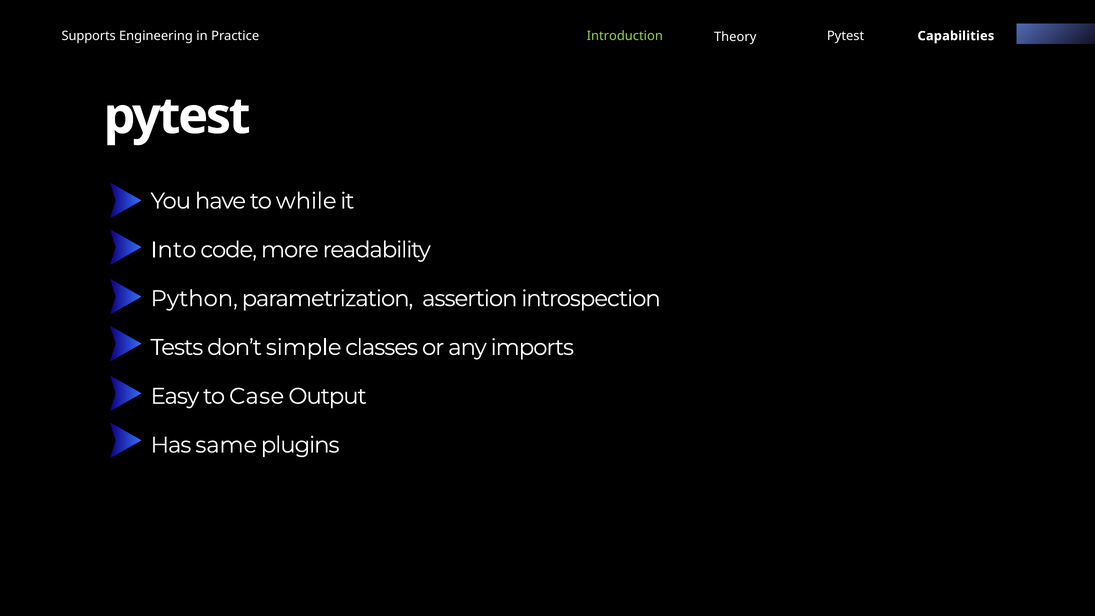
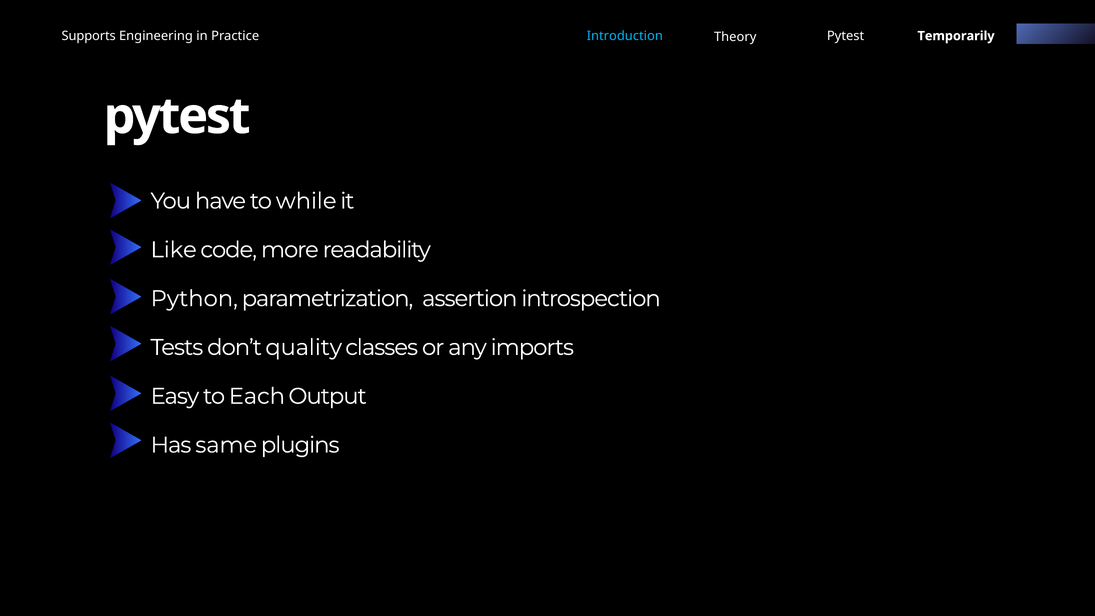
Introduction colour: light green -> light blue (625, 36)
Capabilities: Capabilities -> Temporarily (956, 36)
Into: Into -> Like (174, 250)
simple: simple -> quality (304, 347)
Case: Case -> Each (257, 396)
